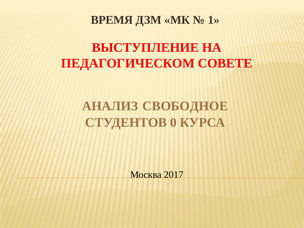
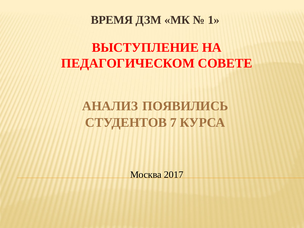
СВОБОДНОЕ: СВОБОДНОЕ -> ПОЯВИЛИСЬ (185, 106)
0: 0 -> 7 (173, 123)
